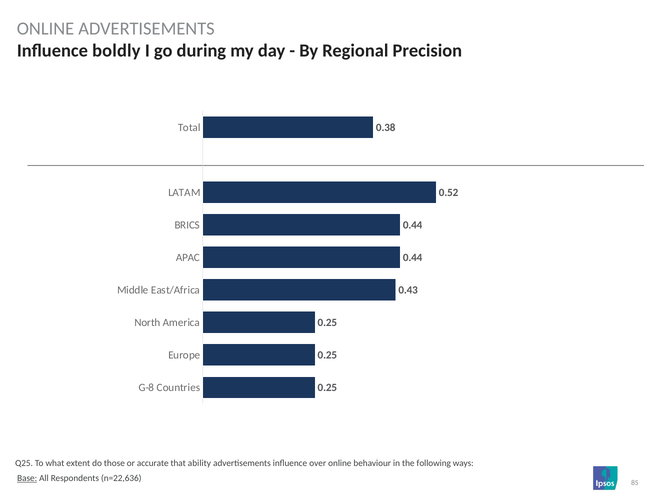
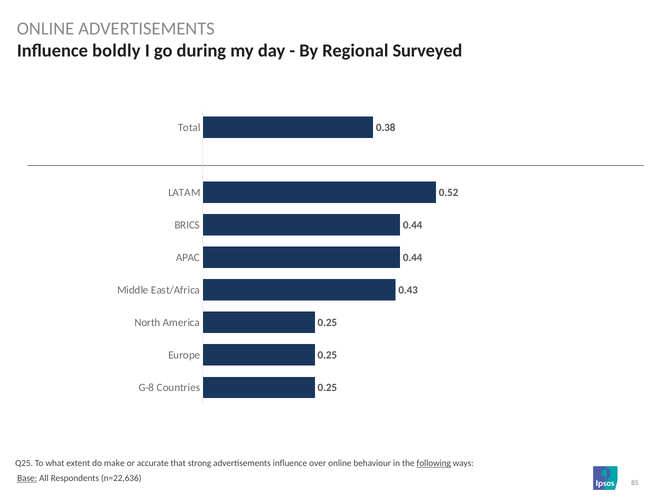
Precision: Precision -> Surveyed (427, 51)
those: those -> make (114, 463)
ability: ability -> strong (200, 463)
following underline: none -> present (434, 463)
